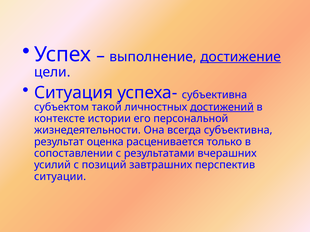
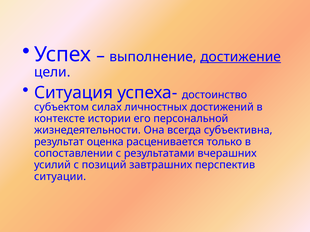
успеха- субъективна: субъективна -> достоинство (214, 95)
такой: такой -> силах (107, 107)
достижений underline: present -> none (222, 107)
